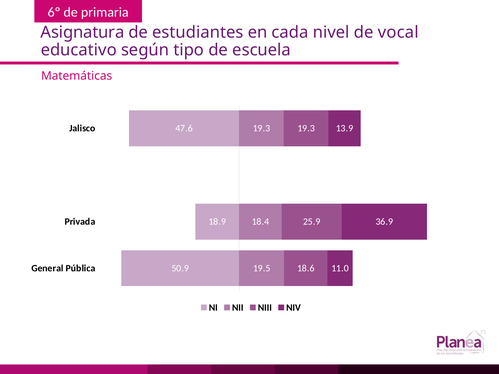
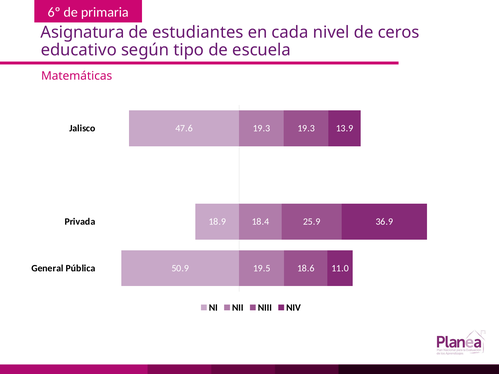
vocal: vocal -> ceros (398, 32)
